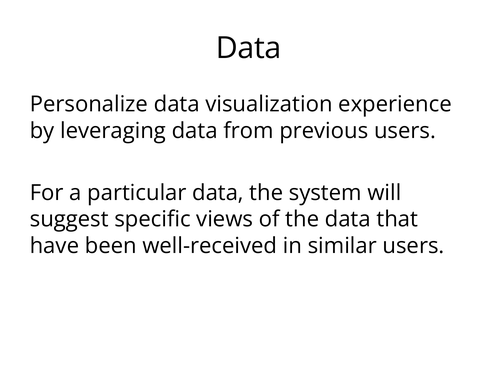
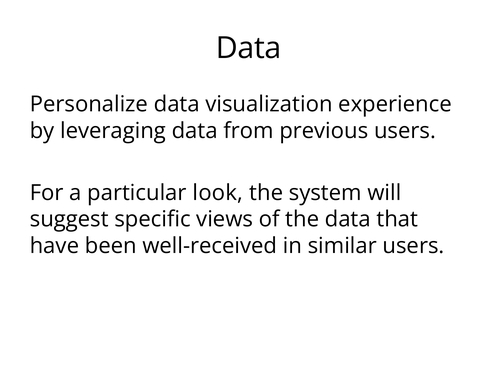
particular data: data -> look (218, 193)
